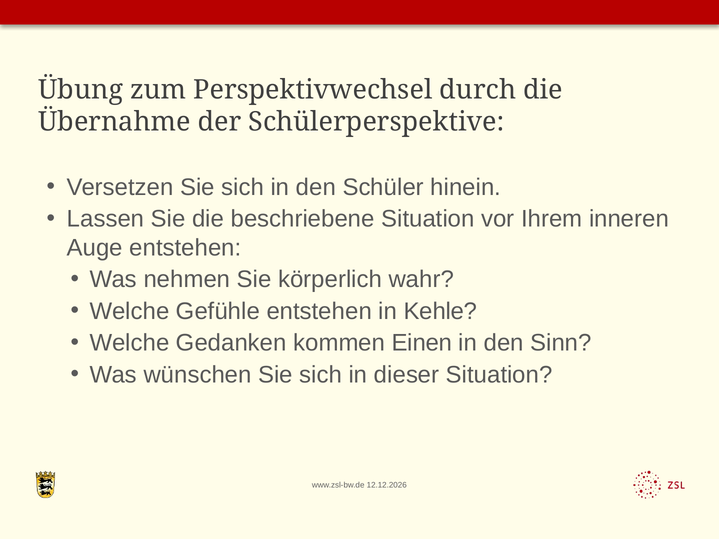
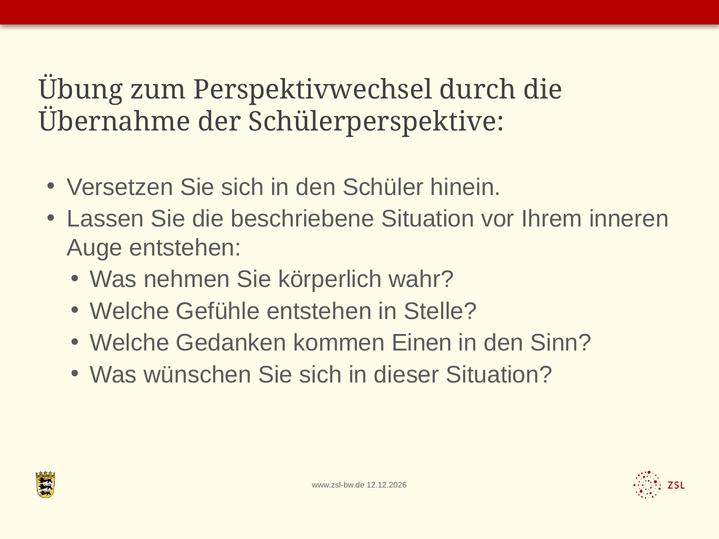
Kehle: Kehle -> Stelle (440, 311)
